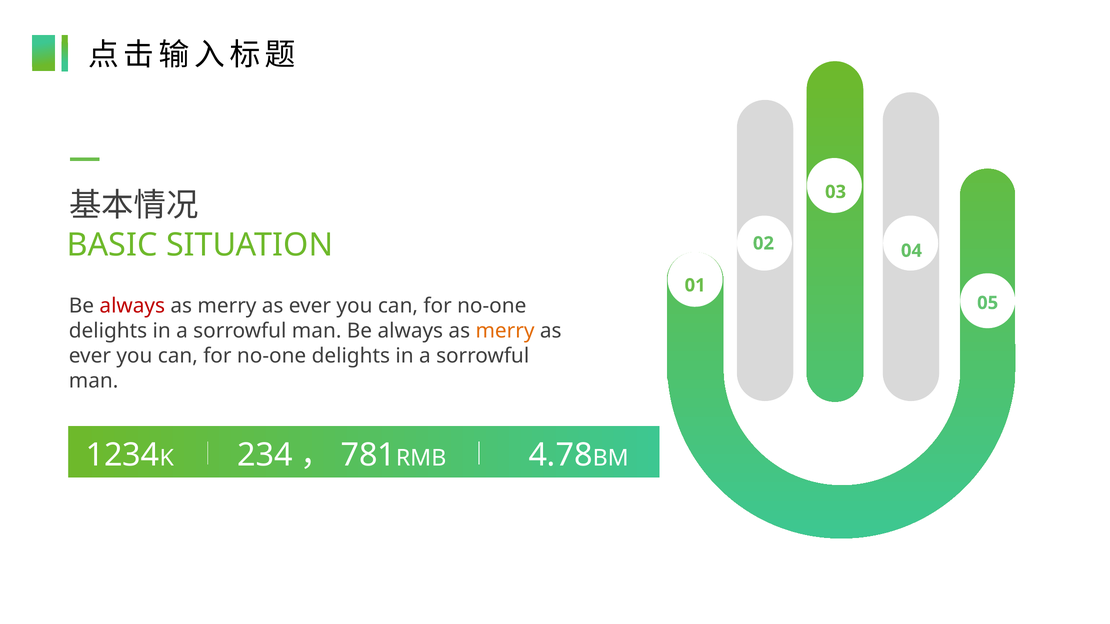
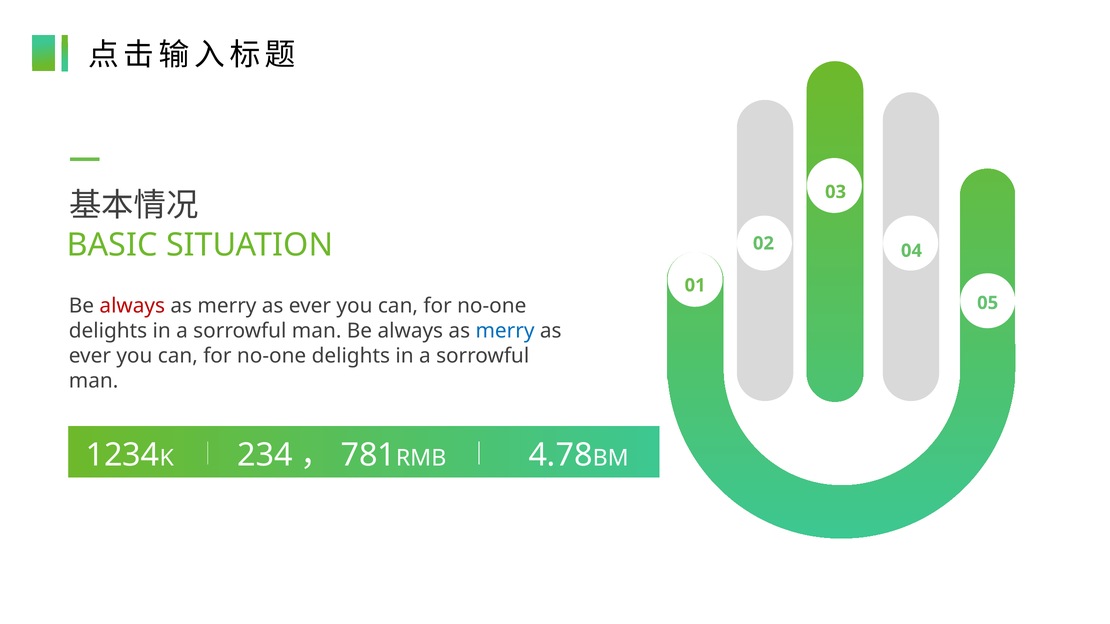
merry colour: orange -> blue (505, 331)
